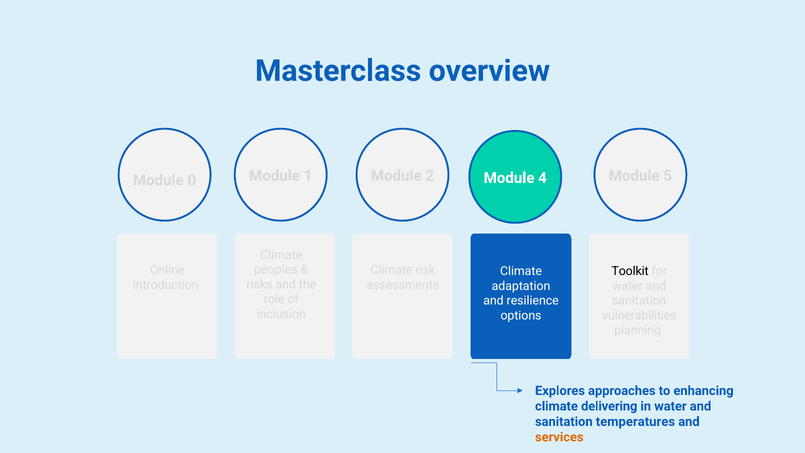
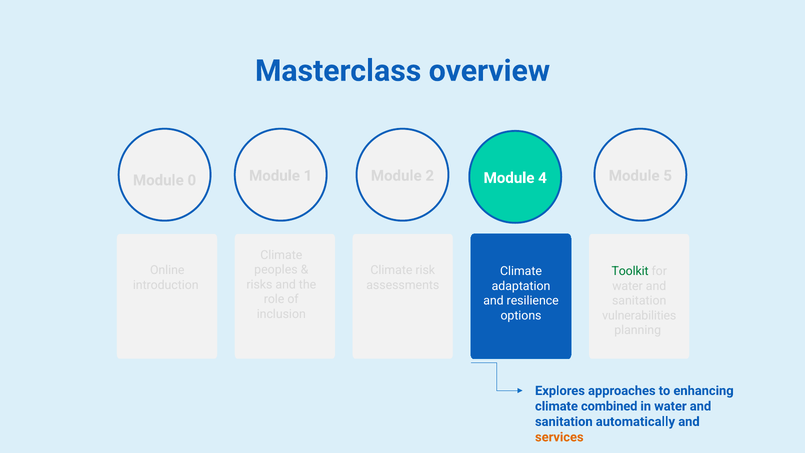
Toolkit colour: black -> green (630, 271)
delivering: delivering -> combined (609, 406)
temperatures: temperatures -> automatically (635, 421)
